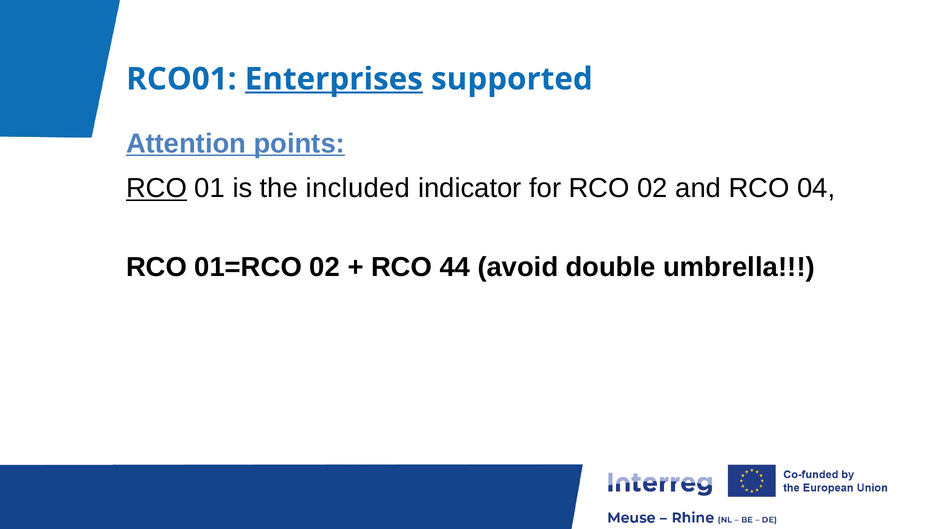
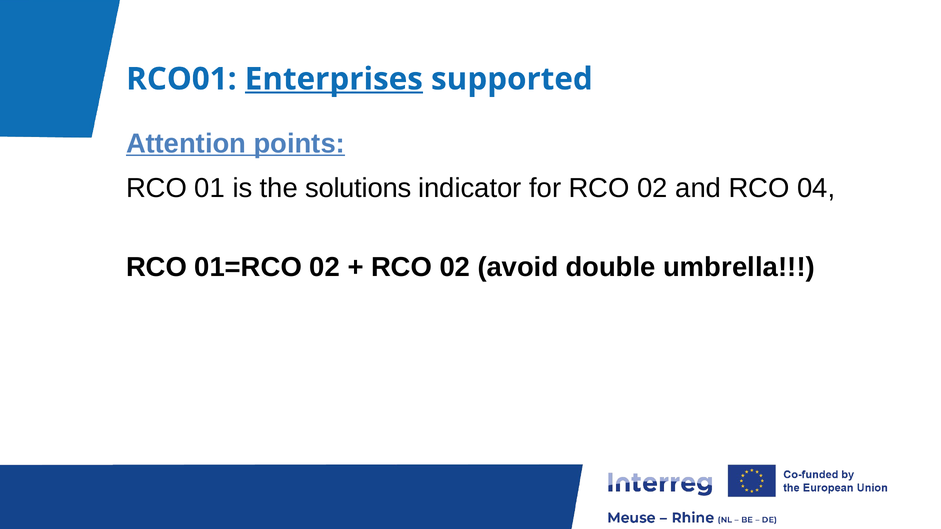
RCO underline: present -> none (156, 188)
included: included -> solutions (358, 188)
44: 44 -> 02 (455, 267)
